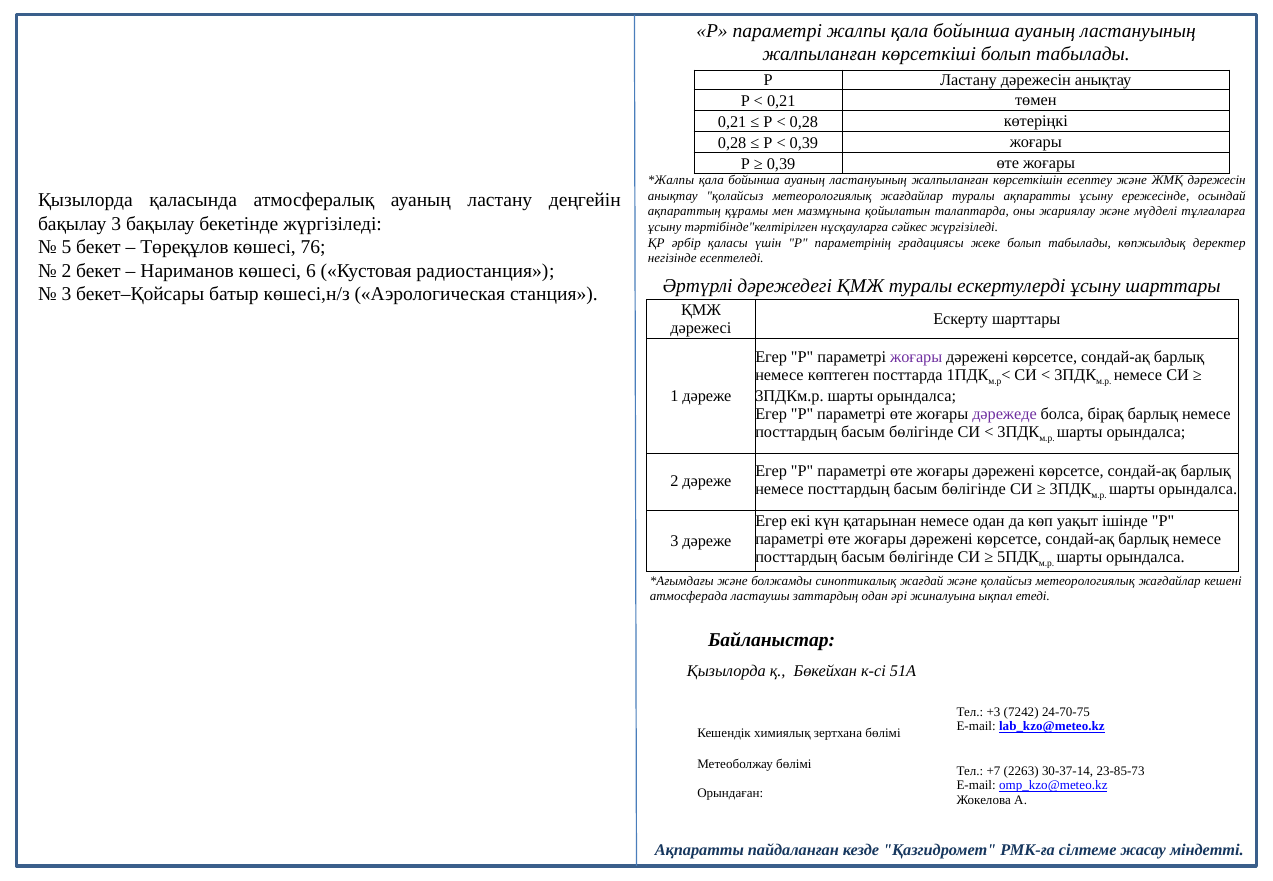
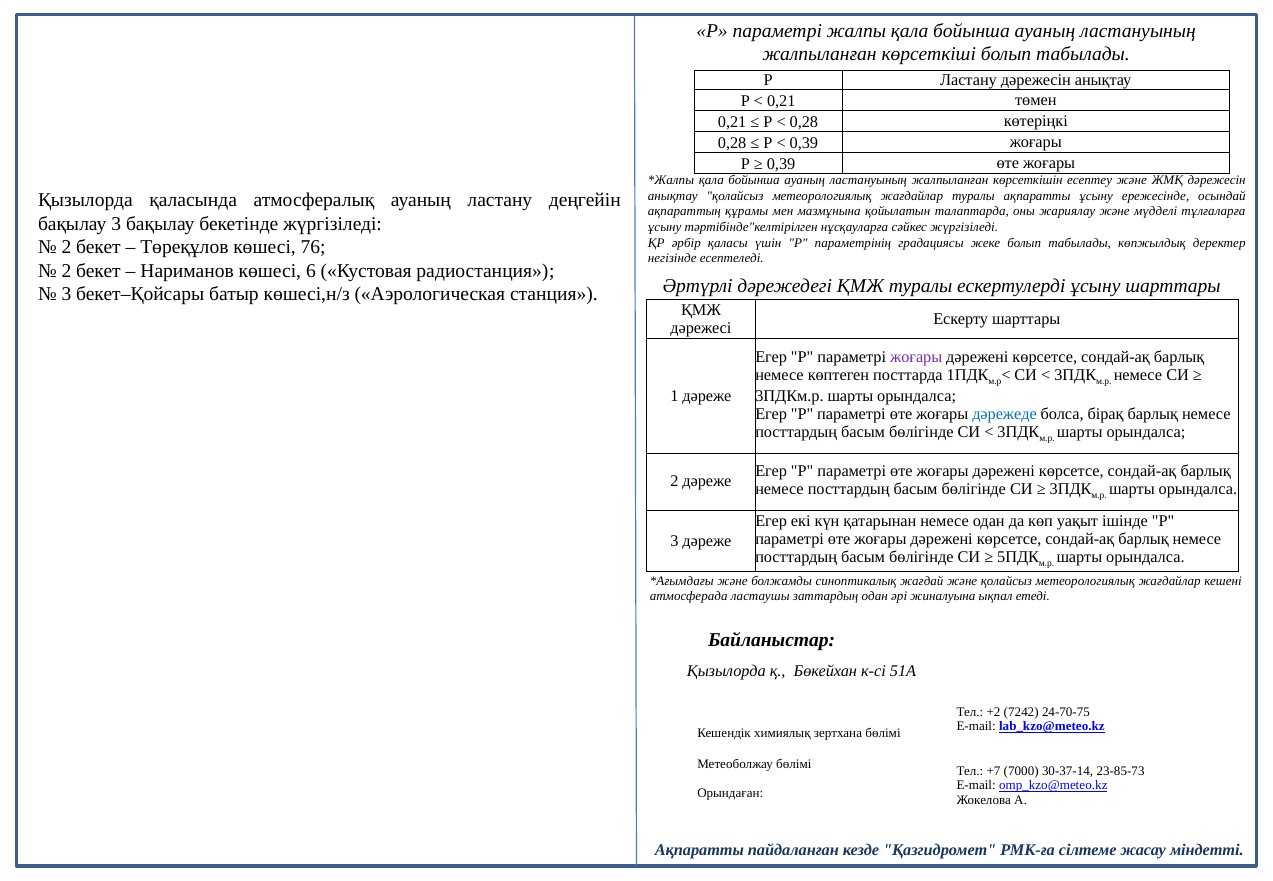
5: 5 -> 2 (66, 247)
дәрежеде colour: purple -> blue (1005, 414)
+3: +3 -> +2 (993, 712)
2263: 2263 -> 7000 (1021, 771)
